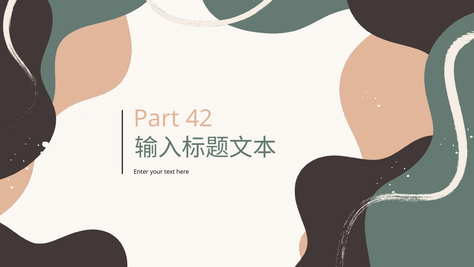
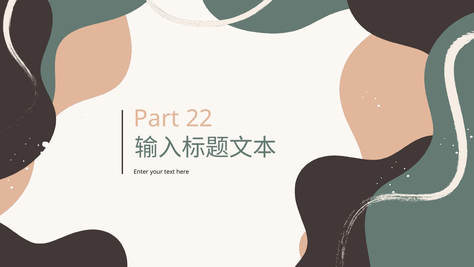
42: 42 -> 22 (199, 119)
